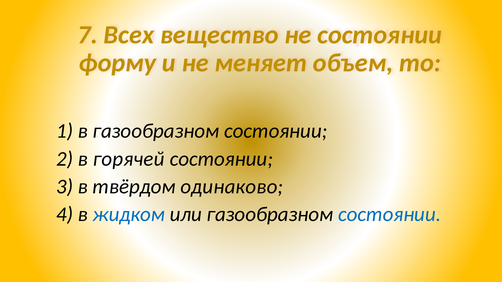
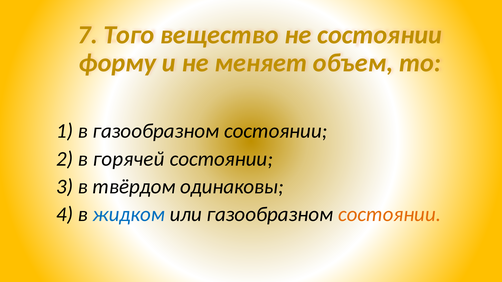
Всех: Всех -> Того (129, 35)
одинаково: одинаково -> одинаковы (232, 187)
состоянии colour: blue -> orange (390, 215)
